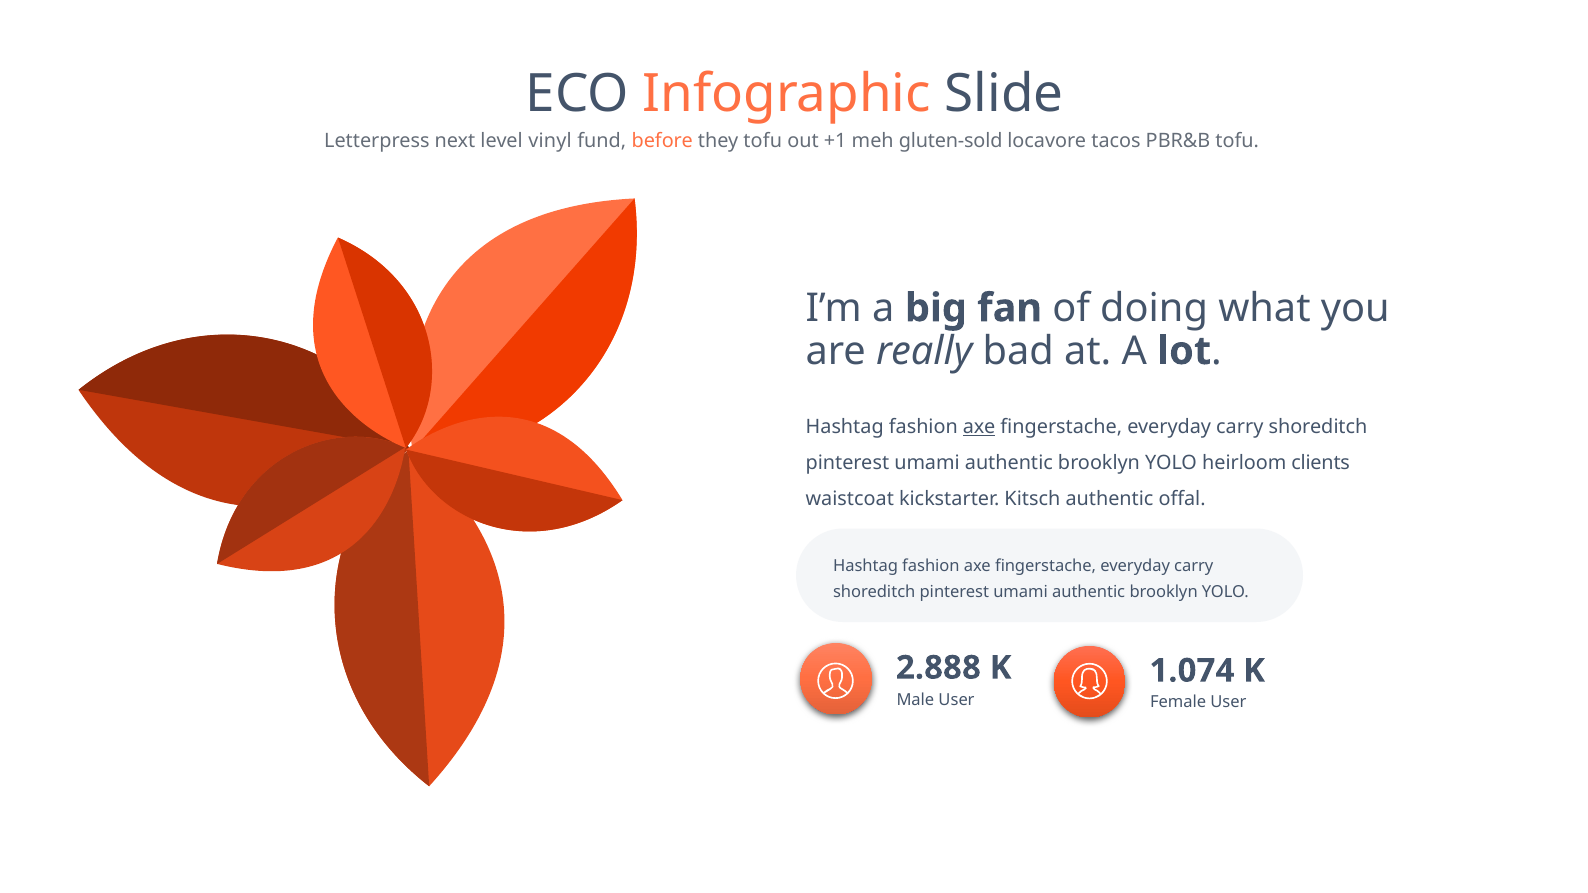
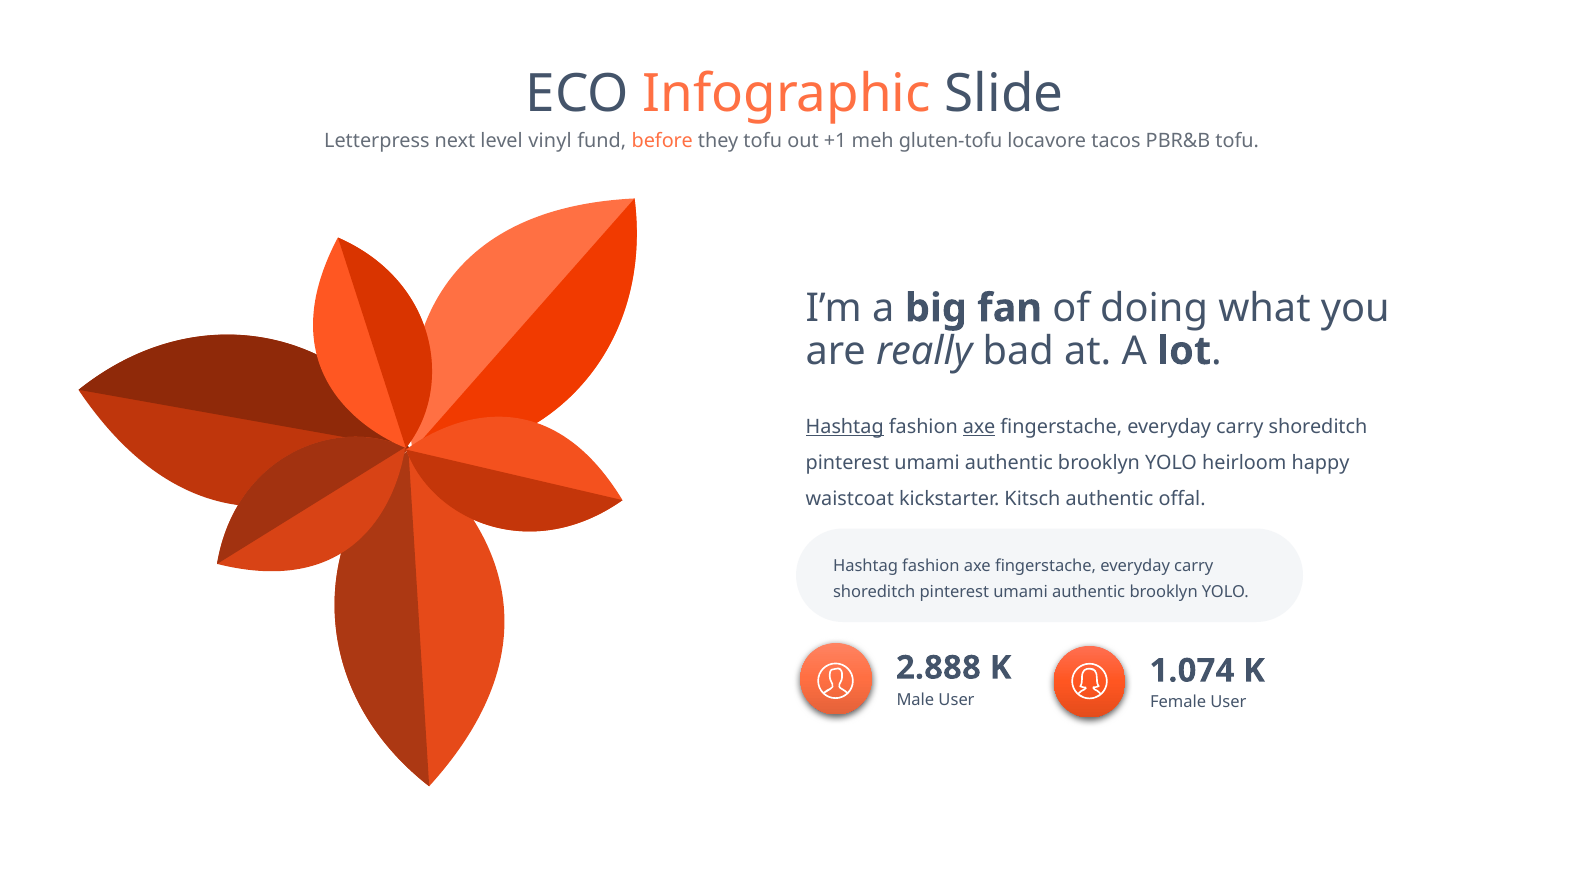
gluten-sold: gluten-sold -> gluten-tofu (951, 141)
Hashtag underline: none -> present (845, 427)
clients: clients -> happy (1321, 463)
